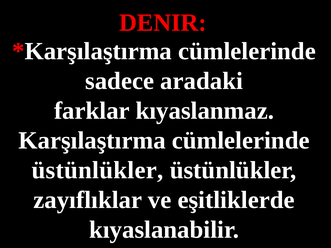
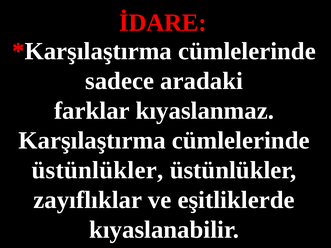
DENIR: DENIR -> İDARE (163, 23)
